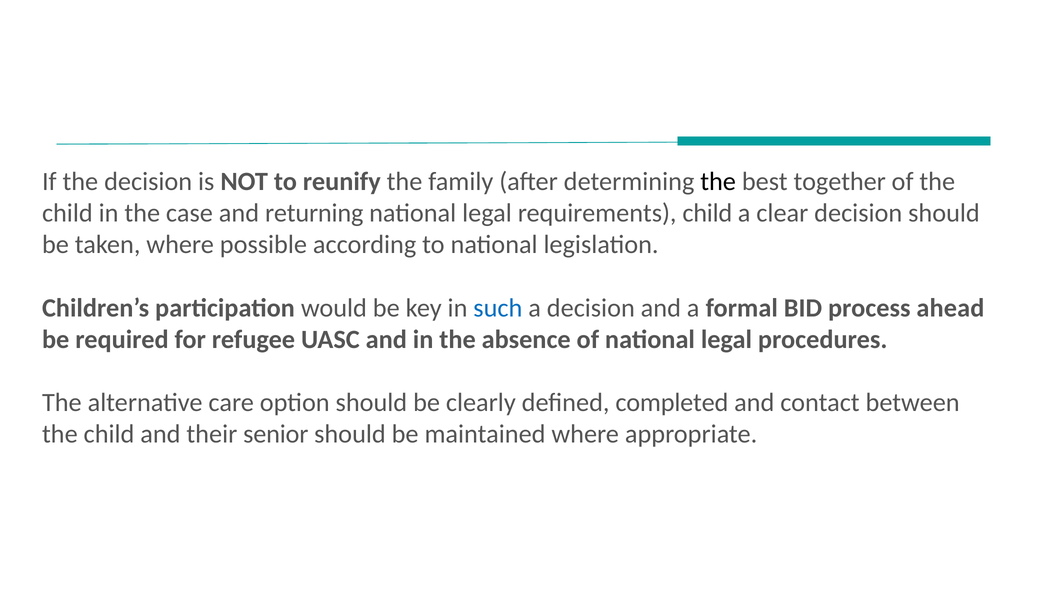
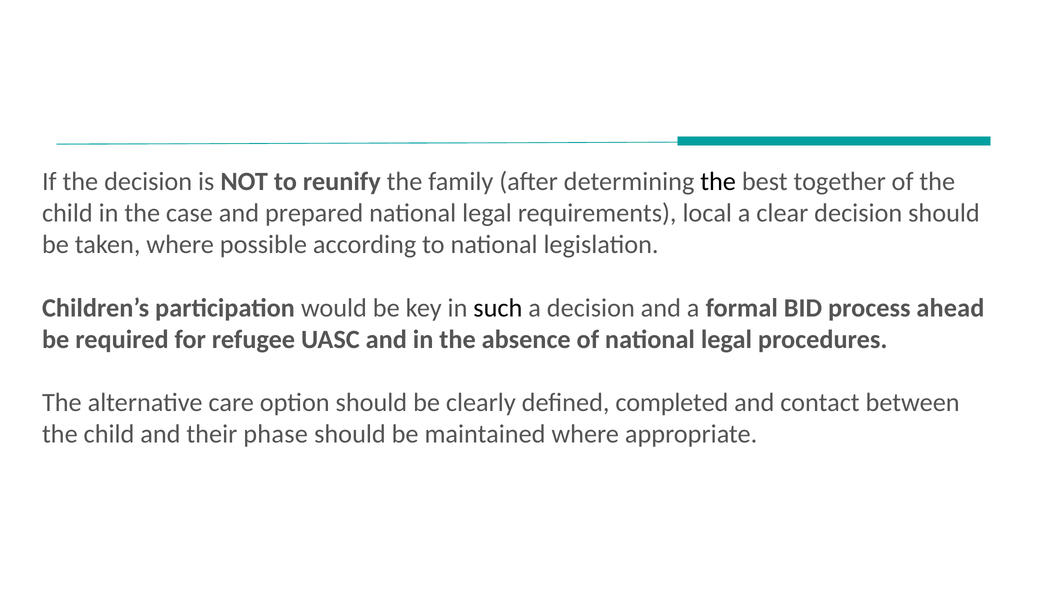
returning: returning -> prepared (314, 213)
requirements child: child -> local (707, 213)
such colour: blue -> black (498, 308)
senior: senior -> phase (276, 434)
